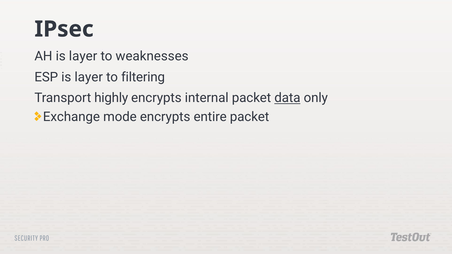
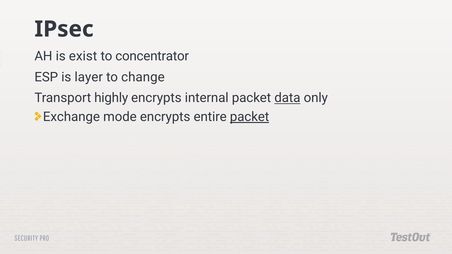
AH is layer: layer -> exist (83, 56)
weaknesses: weaknesses -> concentrator (152, 56)
filtering: filtering -> change (143, 77)
packet underline: none -> present (250, 117)
